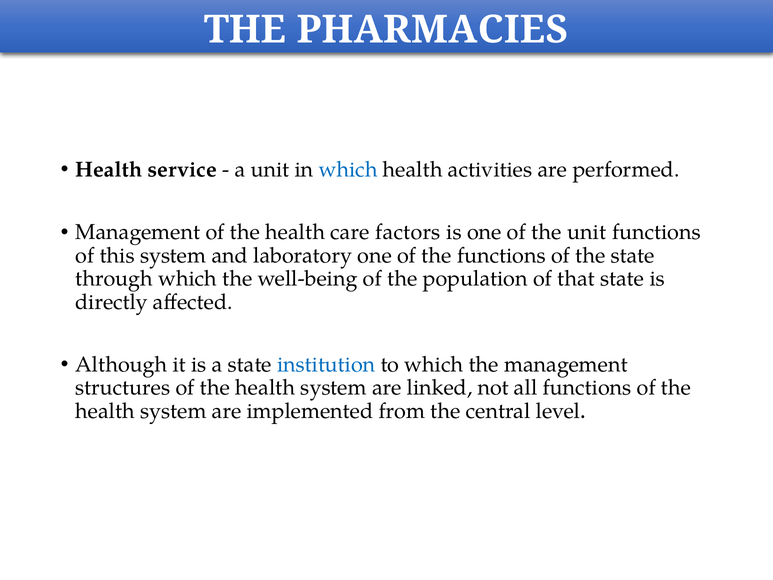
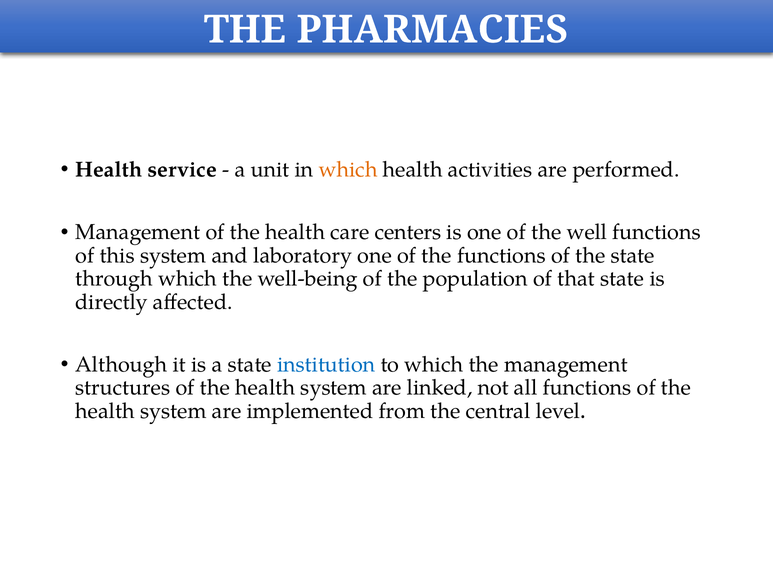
which colour: blue -> orange (348, 170)
factors: factors -> centers (408, 232)
the unit: unit -> well (587, 232)
